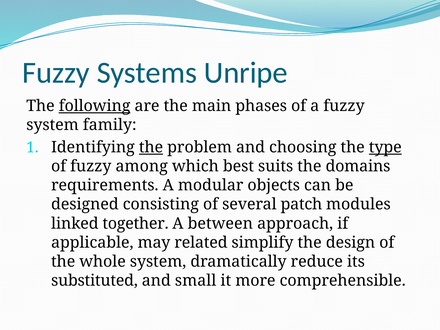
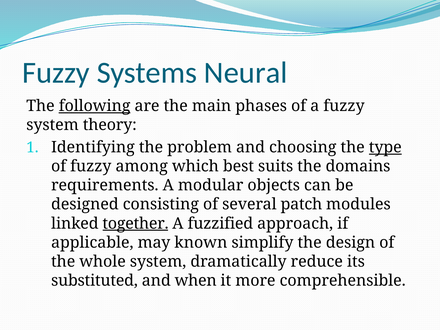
Unripe: Unripe -> Neural (246, 73)
family: family -> theory (110, 125)
the underline: present -> none (151, 147)
together underline: none -> present (136, 223)
between: between -> fuzzified (220, 223)
related: related -> known (201, 242)
small: small -> when (196, 281)
